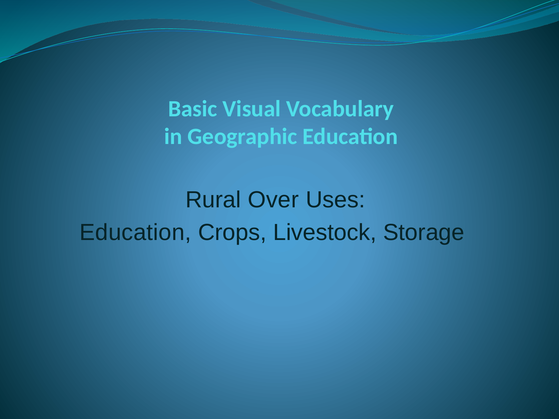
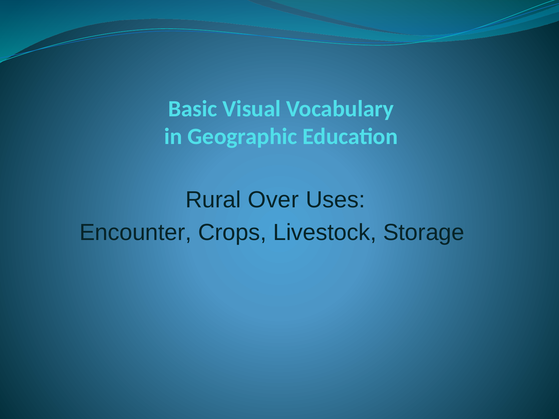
Education: Education -> Encounter (136, 233)
